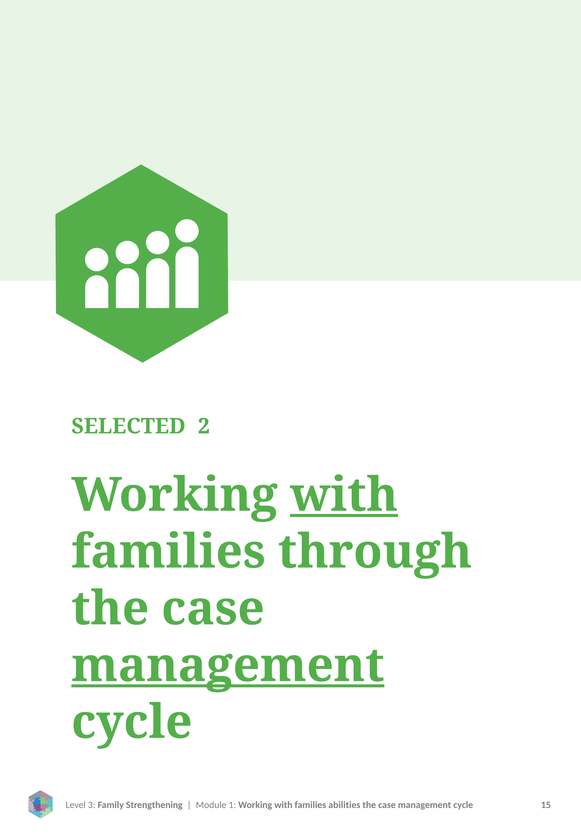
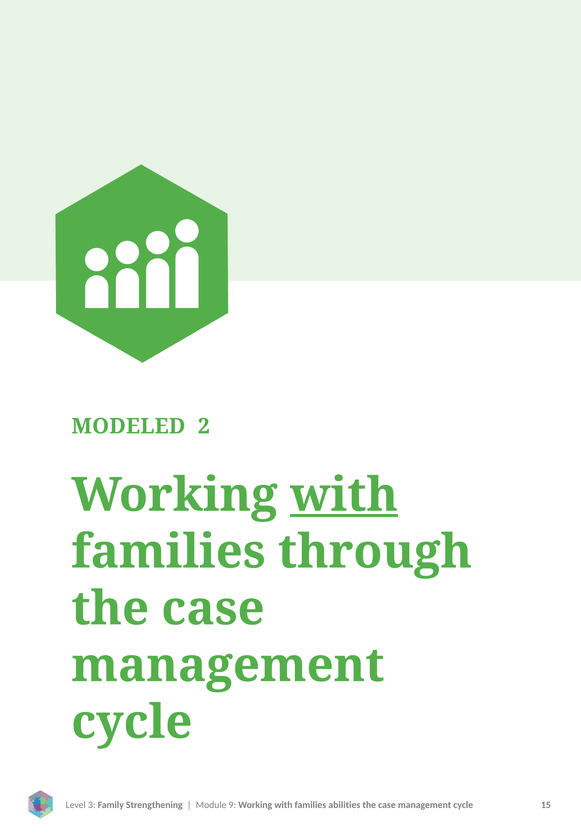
SELECTED: SELECTED -> MODELED (128, 426)
management underline: present -> none (228, 666)
1: 1 -> 9 (232, 805)
